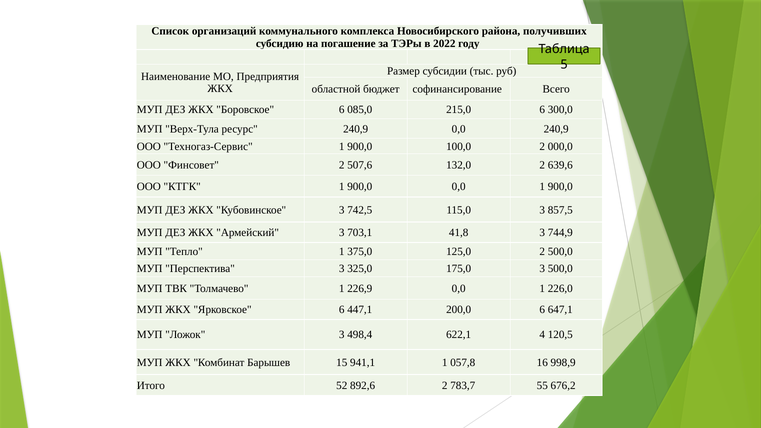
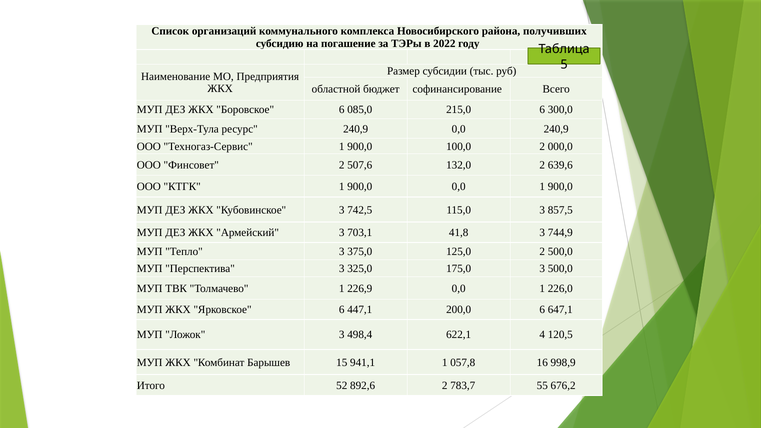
Тепло 1: 1 -> 3 (342, 251)
